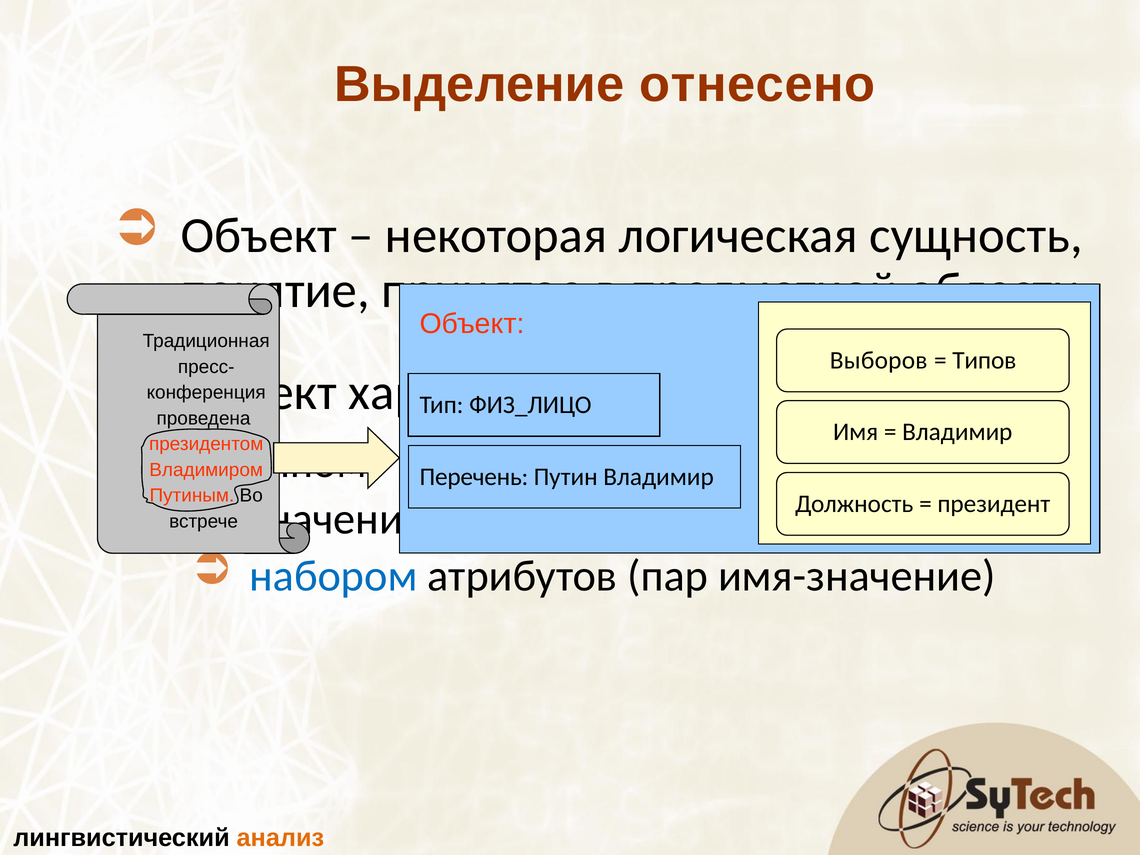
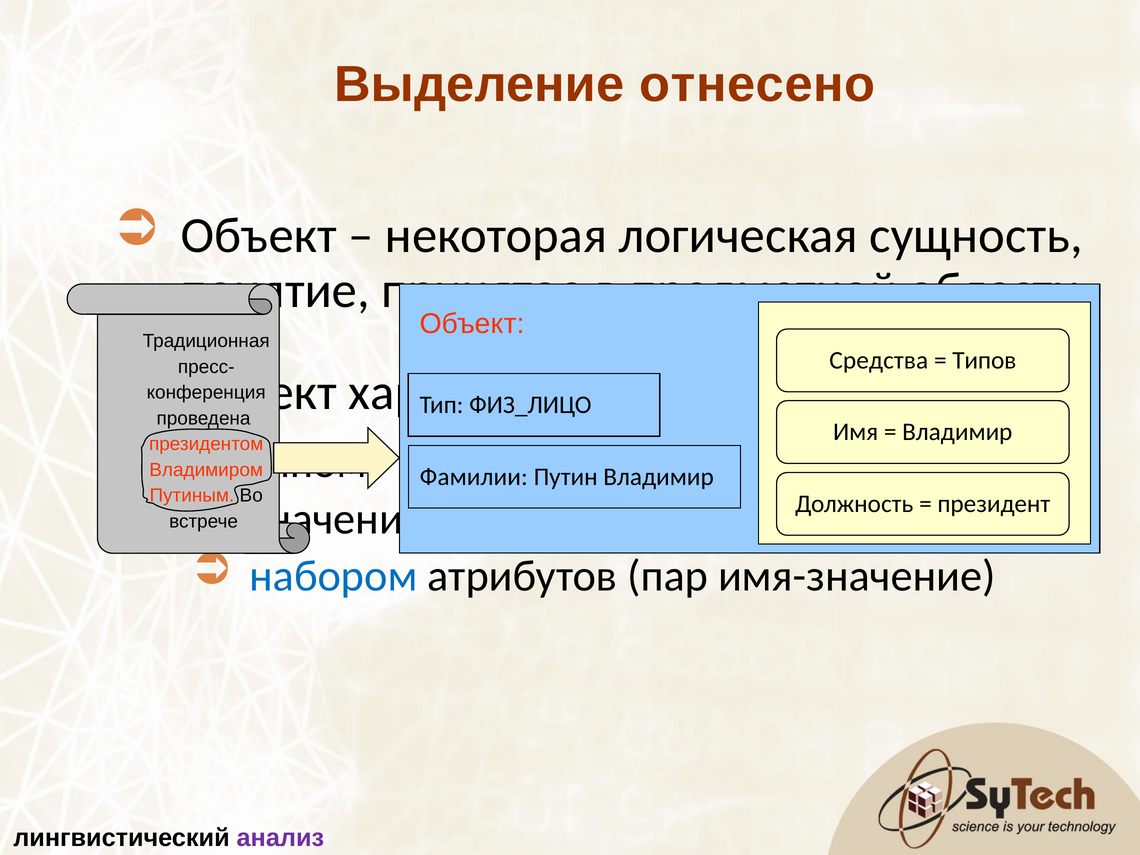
Выборов: Выборов -> Средства (879, 360)
Перечень: Перечень -> Фамилии (474, 477)
анализ colour: orange -> purple (280, 838)
